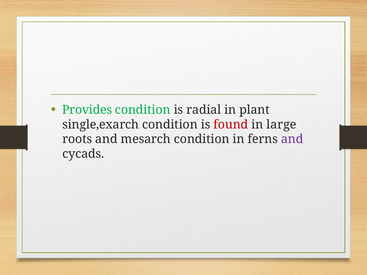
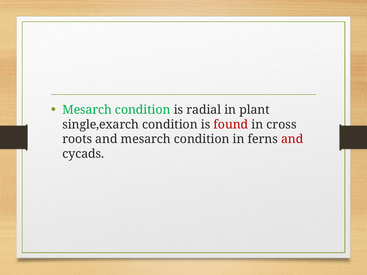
Provides: Provides -> Mesarch (87, 110)
large: large -> cross (281, 125)
and colour: purple -> red (292, 139)
